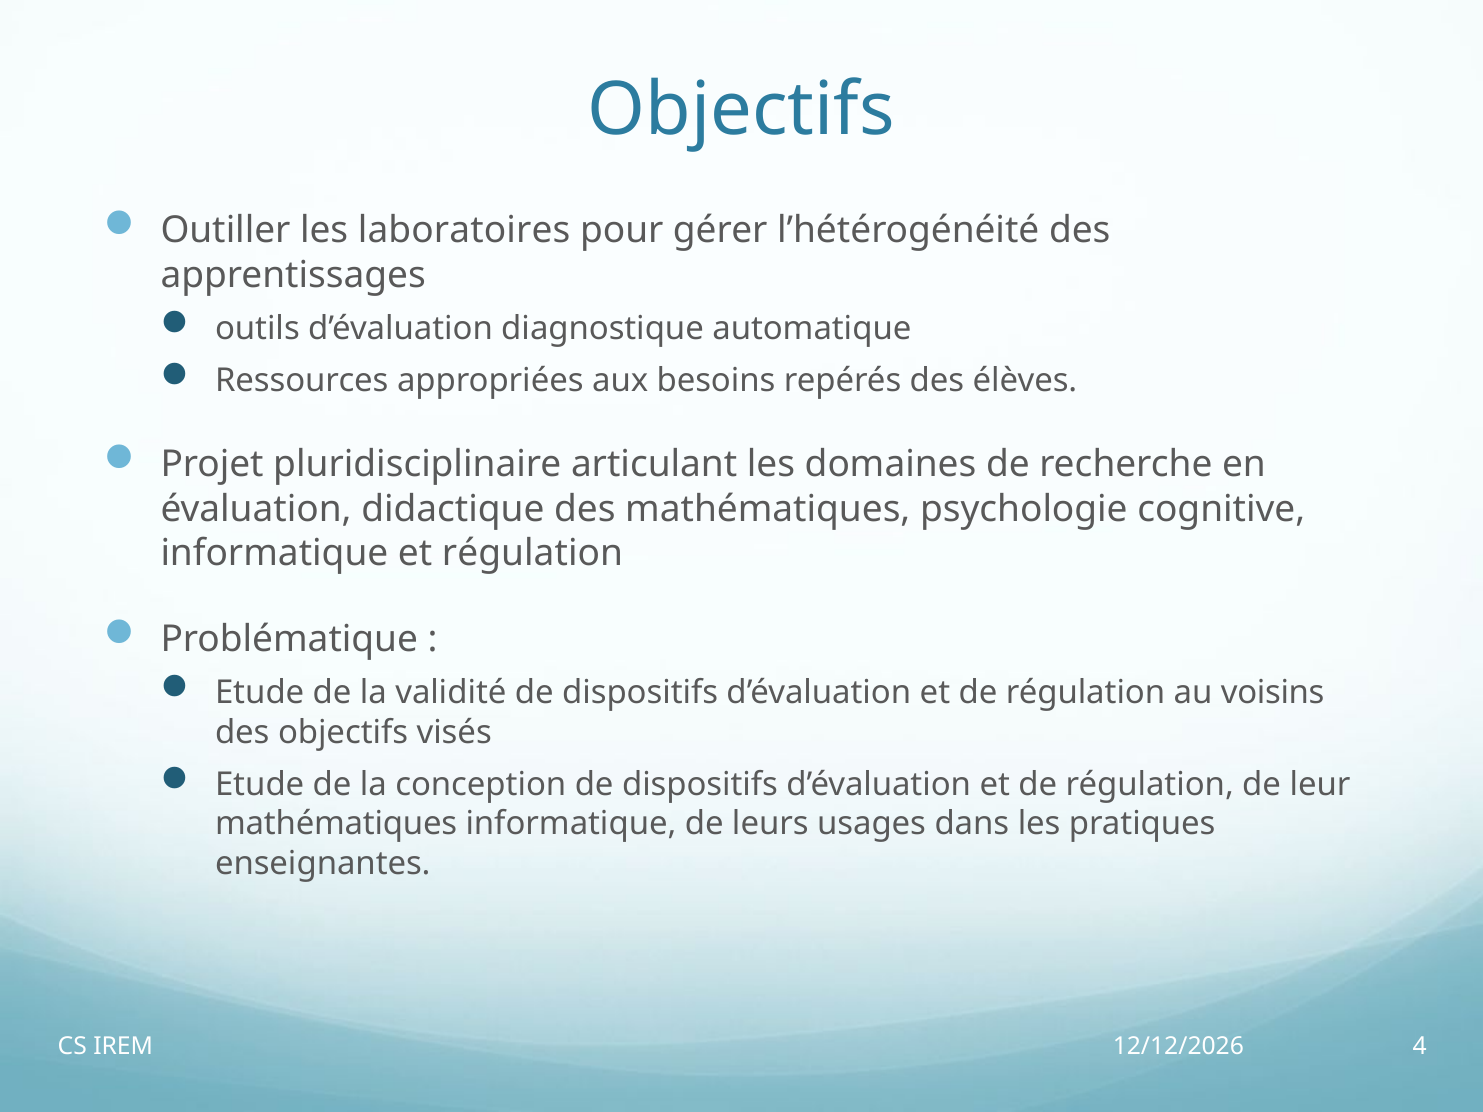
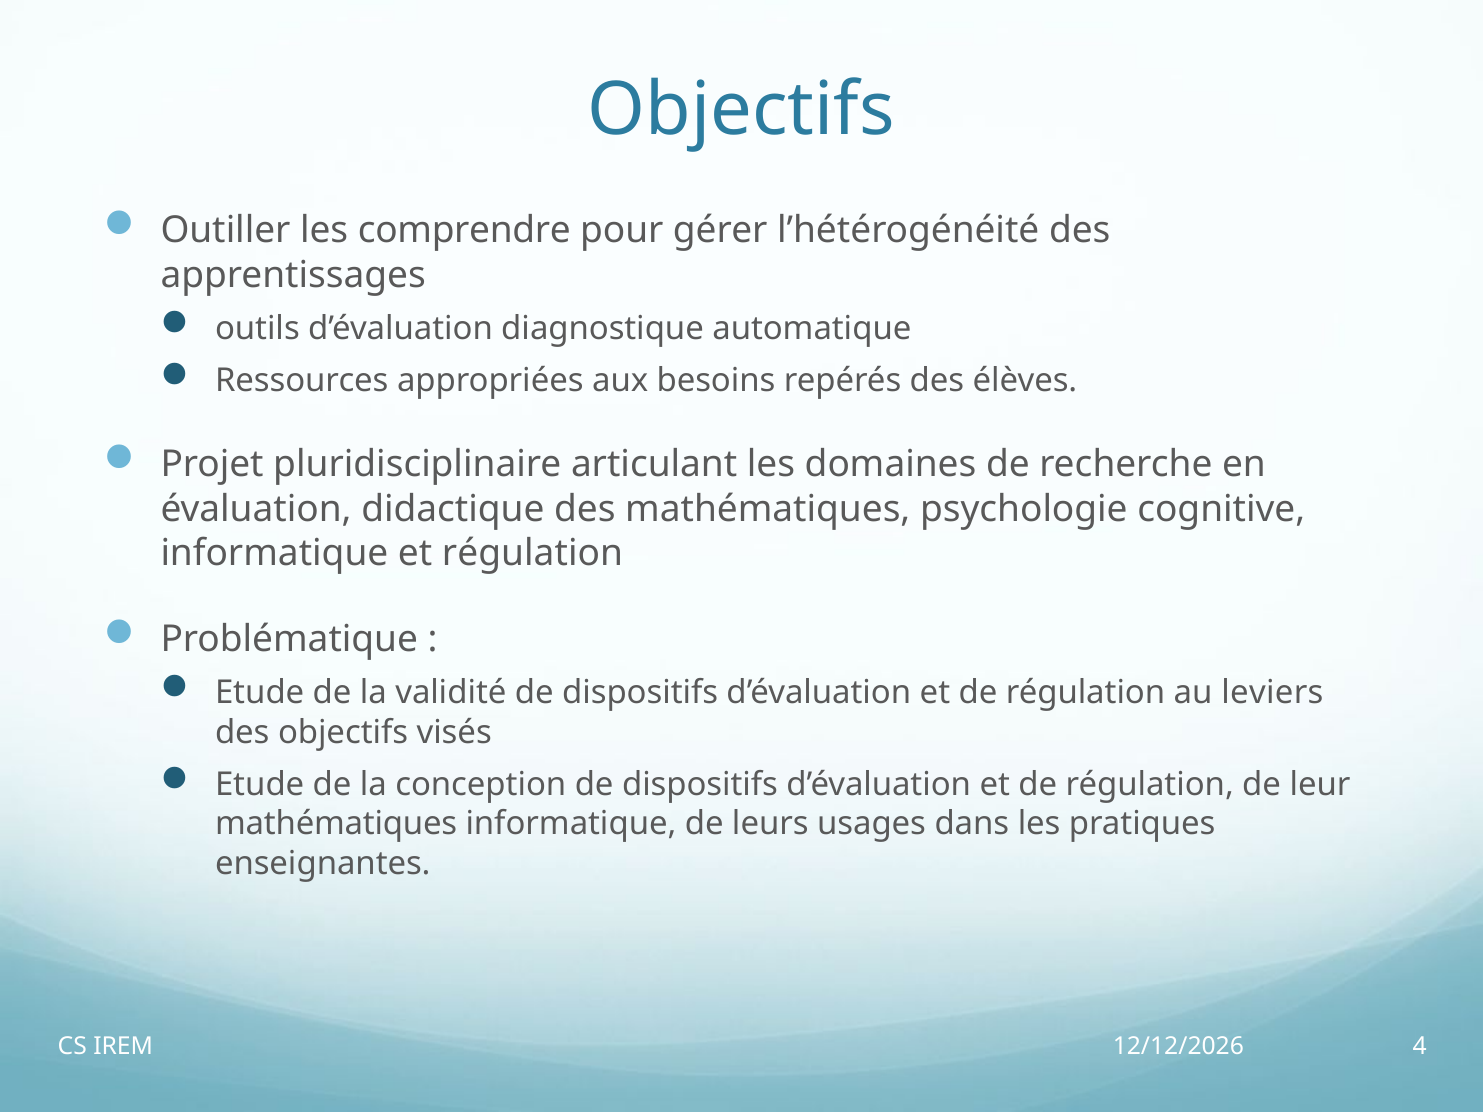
laboratoires: laboratoires -> comprendre (464, 230)
voisins: voisins -> leviers (1272, 693)
